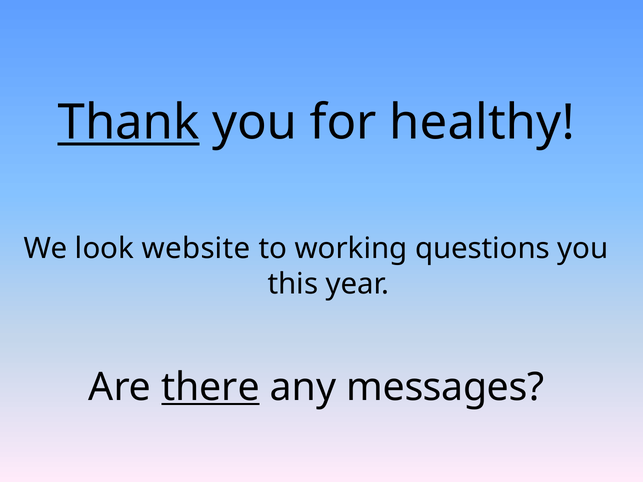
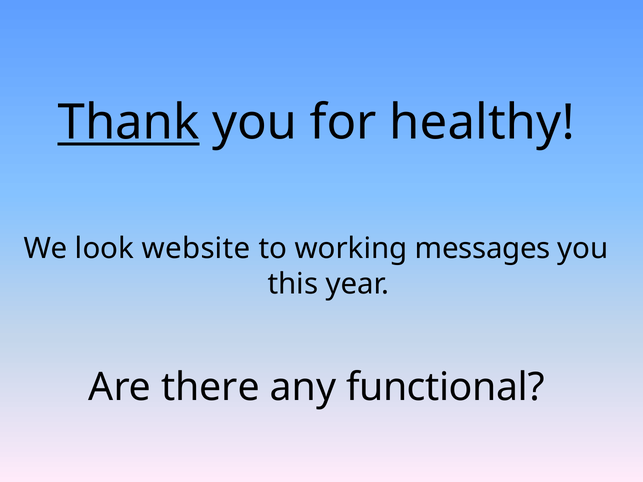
questions: questions -> messages (483, 249)
there underline: present -> none (211, 387)
messages: messages -> functional (445, 387)
